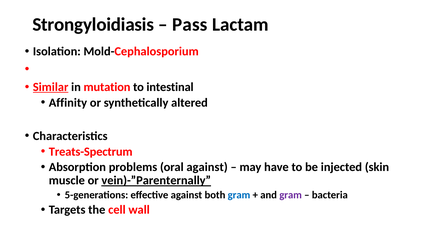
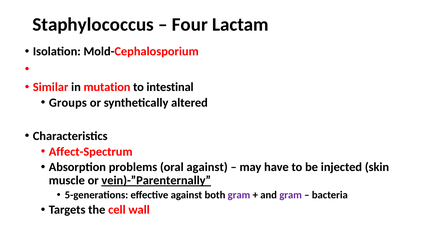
Strongyloidiasis: Strongyloidiasis -> Staphylococcus (93, 24)
Pass: Pass -> Four (190, 24)
Similar underline: present -> none (51, 87)
Affinity: Affinity -> Groups (68, 103)
Treats-Spectrum: Treats-Spectrum -> Affect-Spectrum (91, 152)
gram colour: blue -> purple (239, 195)
